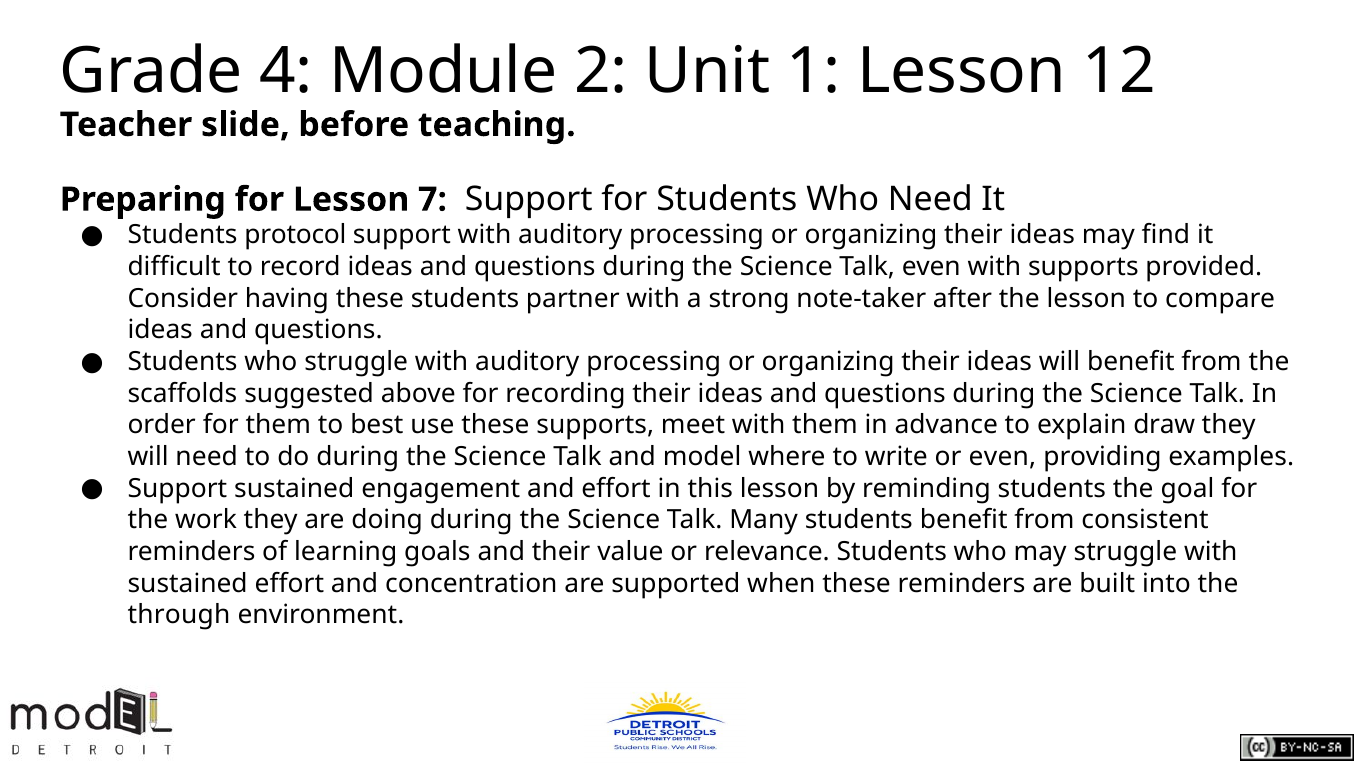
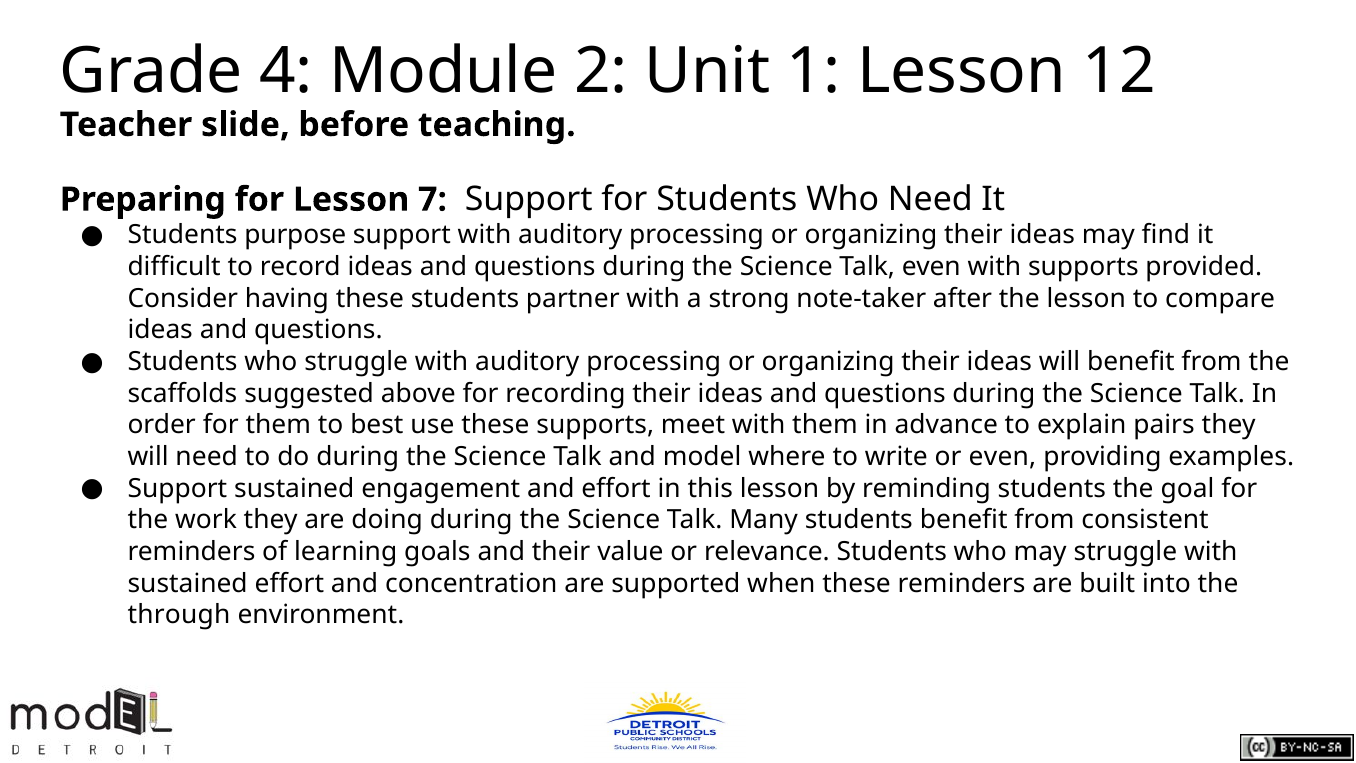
protocol: protocol -> purpose (295, 235)
draw: draw -> pairs (1164, 425)
